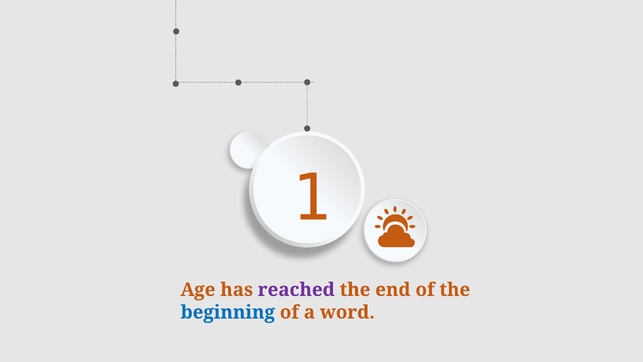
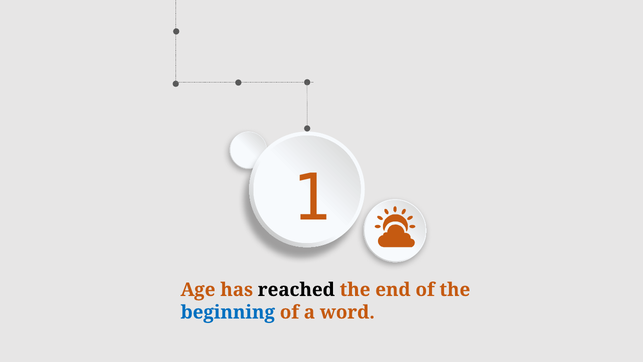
reached colour: purple -> black (296, 290)
